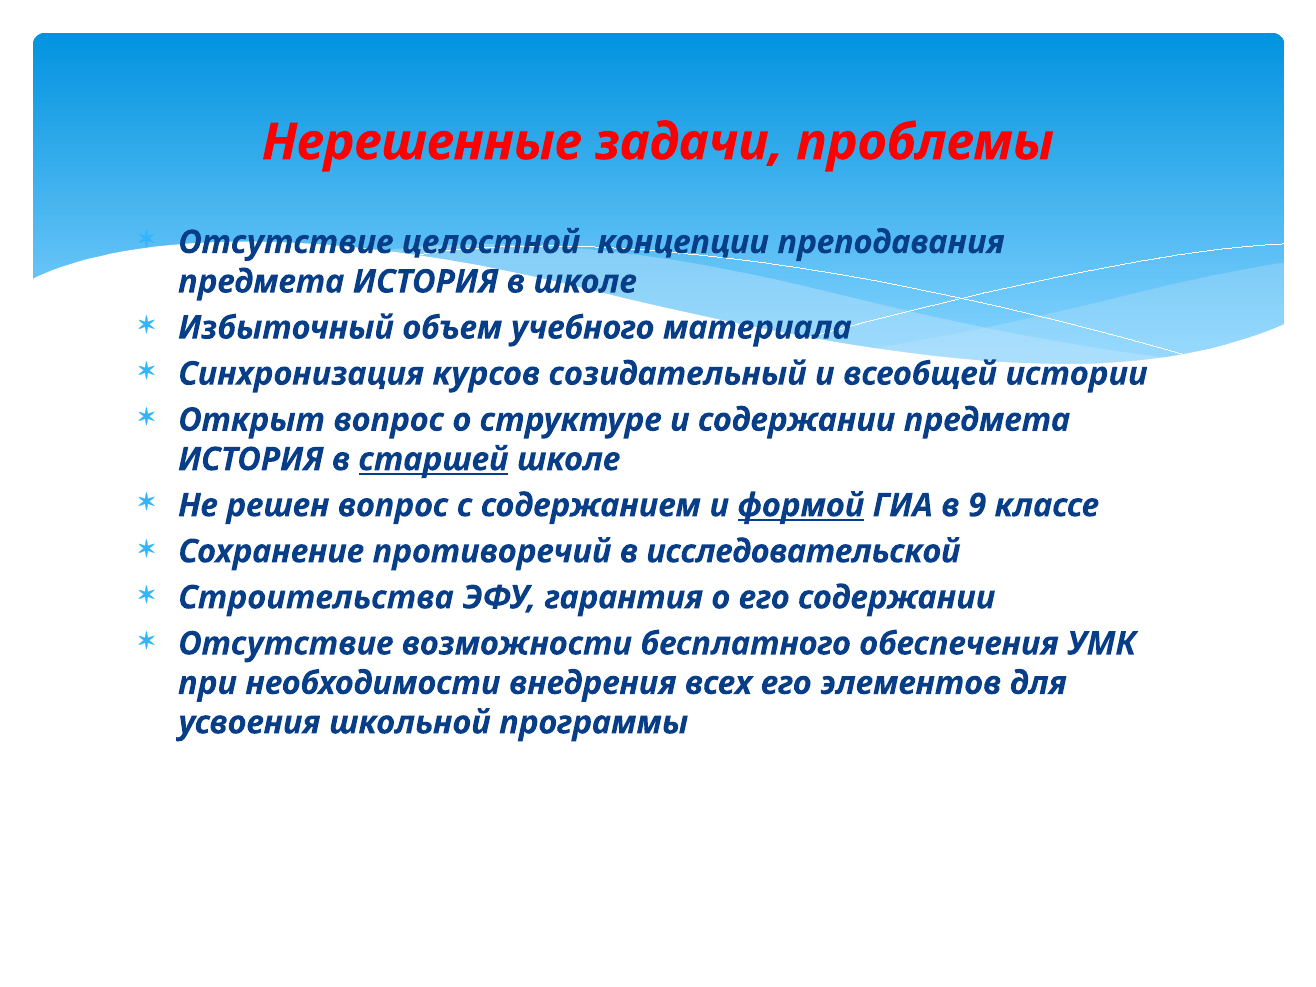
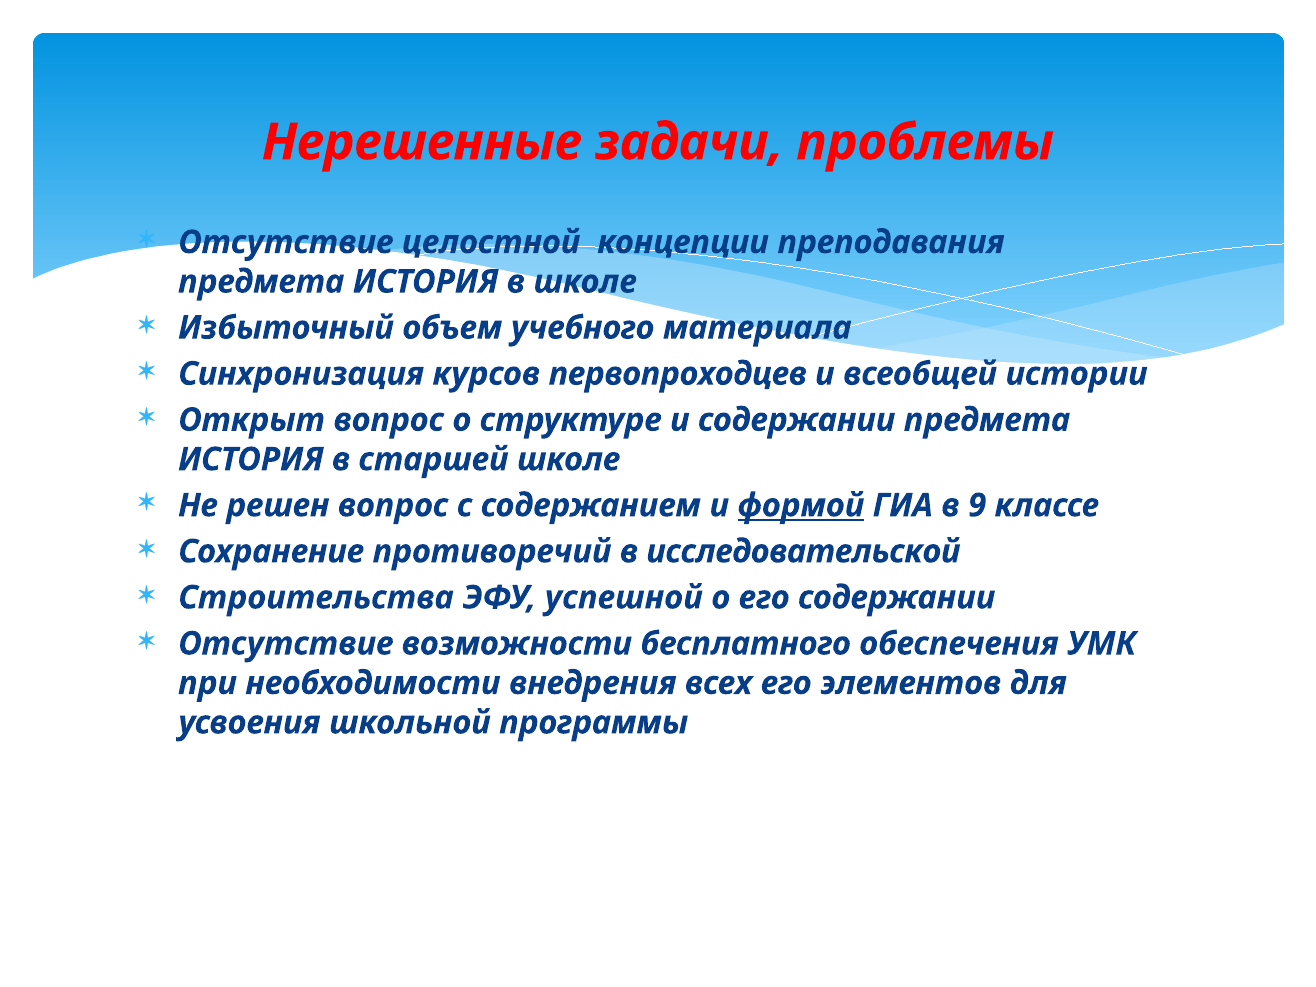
созидательный: созидательный -> первопроходцев (678, 374)
старшей underline: present -> none (433, 459)
гарантия: гарантия -> успешной (624, 598)
